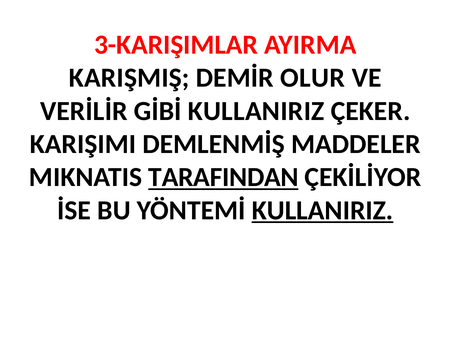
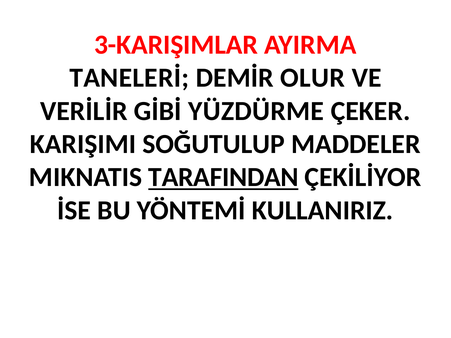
KARIŞMIŞ: KARIŞMIŞ -> TANELERİ (129, 78)
GİBİ KULLANIRIZ: KULLANIRIZ -> YÜZDÜRME (256, 111)
DEMLENMİŞ: DEMLENMİŞ -> SOĞUTULUP (214, 144)
KULLANIRIZ underline: present -> none (323, 210)
